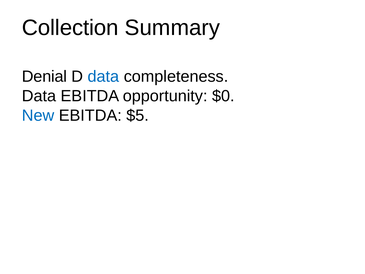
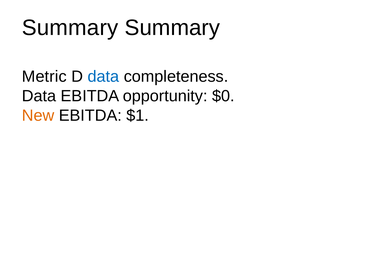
Collection: Collection -> Summary (70, 28)
Denial: Denial -> Metric (44, 77)
New colour: blue -> orange (38, 115)
$5: $5 -> $1 (138, 115)
